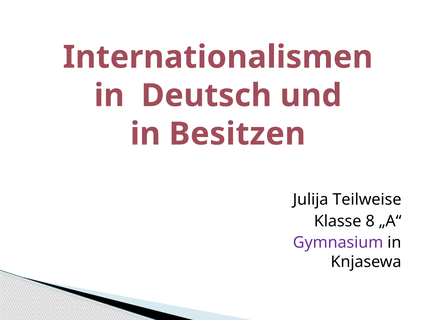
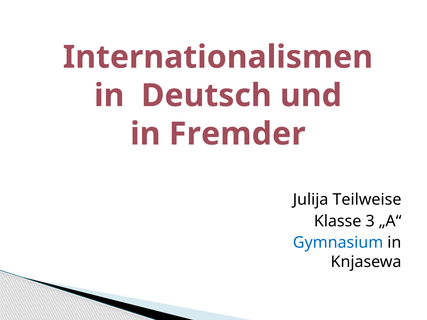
Besitzen: Besitzen -> Fremder (237, 134)
8: 8 -> 3 (370, 221)
Gymnasium colour: purple -> blue (338, 243)
